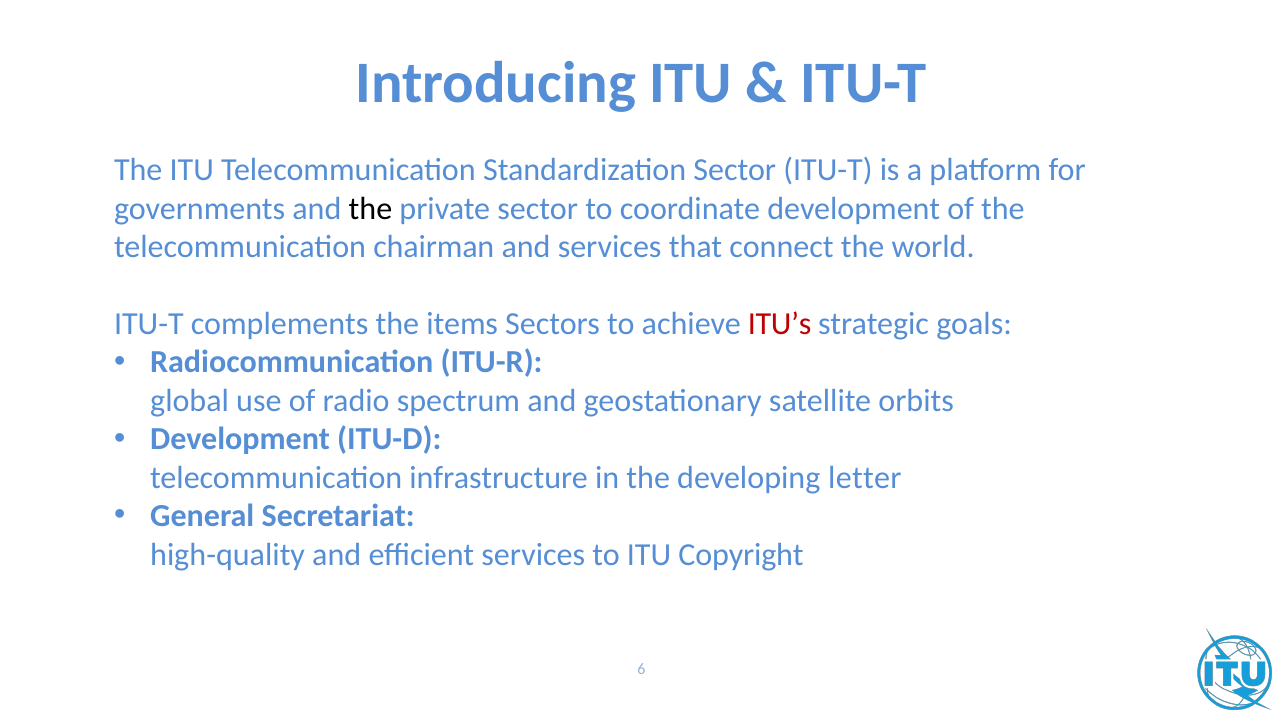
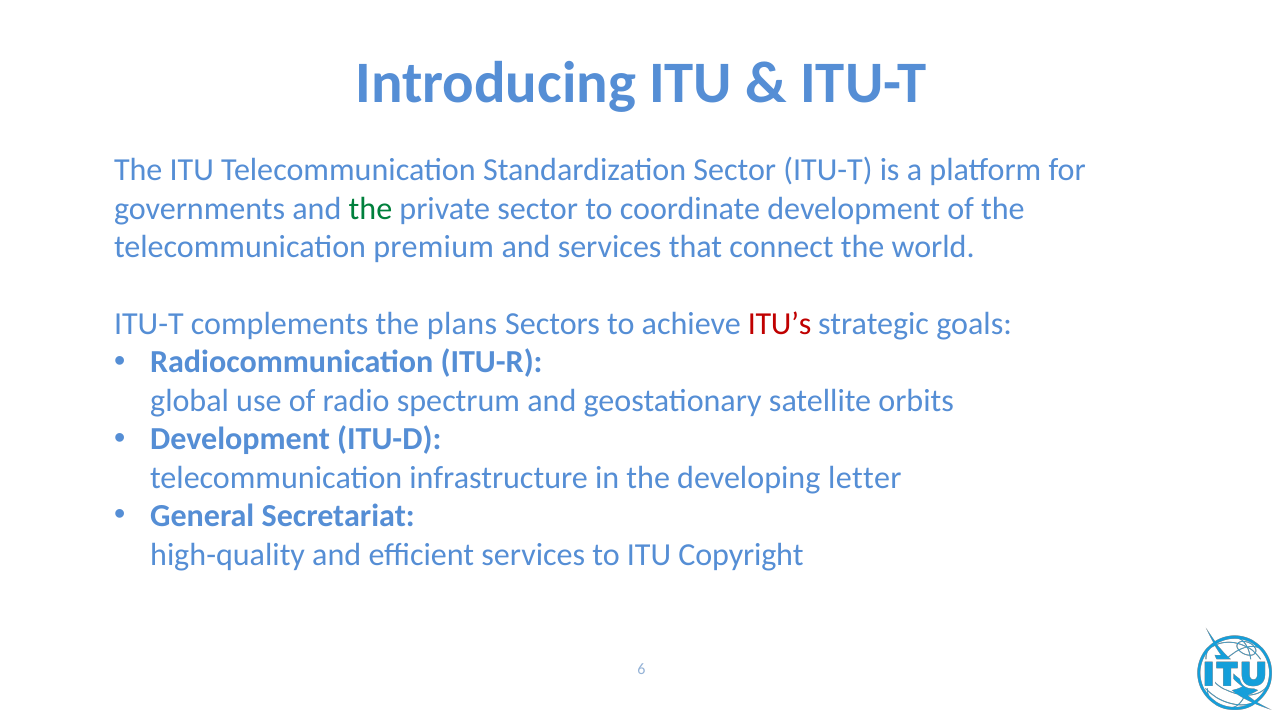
the colour: black -> green (371, 209)
chairman: chairman -> premium (434, 247)
items: items -> plans (462, 324)
